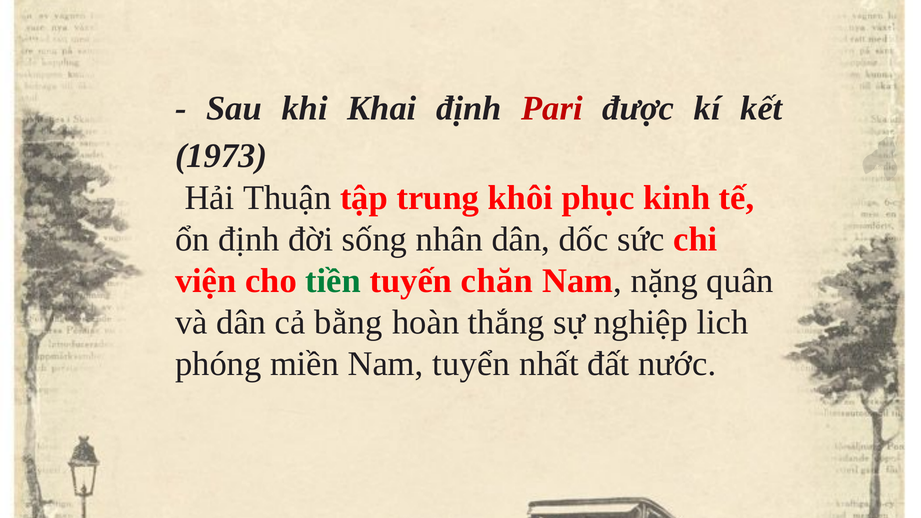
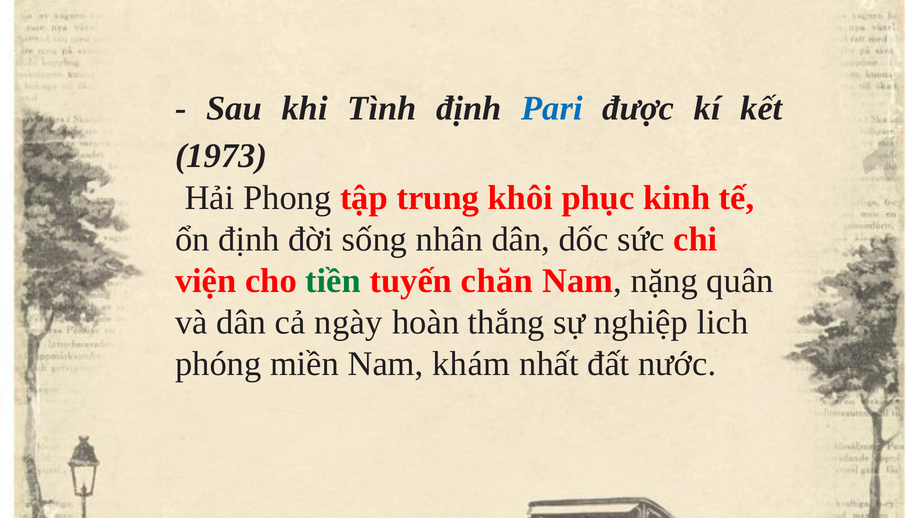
Khai: Khai -> Tình (382, 108)
Pari colour: red -> blue (552, 108)
Thuận: Thuận -> Phong (287, 198)
bằng: bằng -> ngày (349, 322)
tuyển: tuyển -> khám (471, 364)
